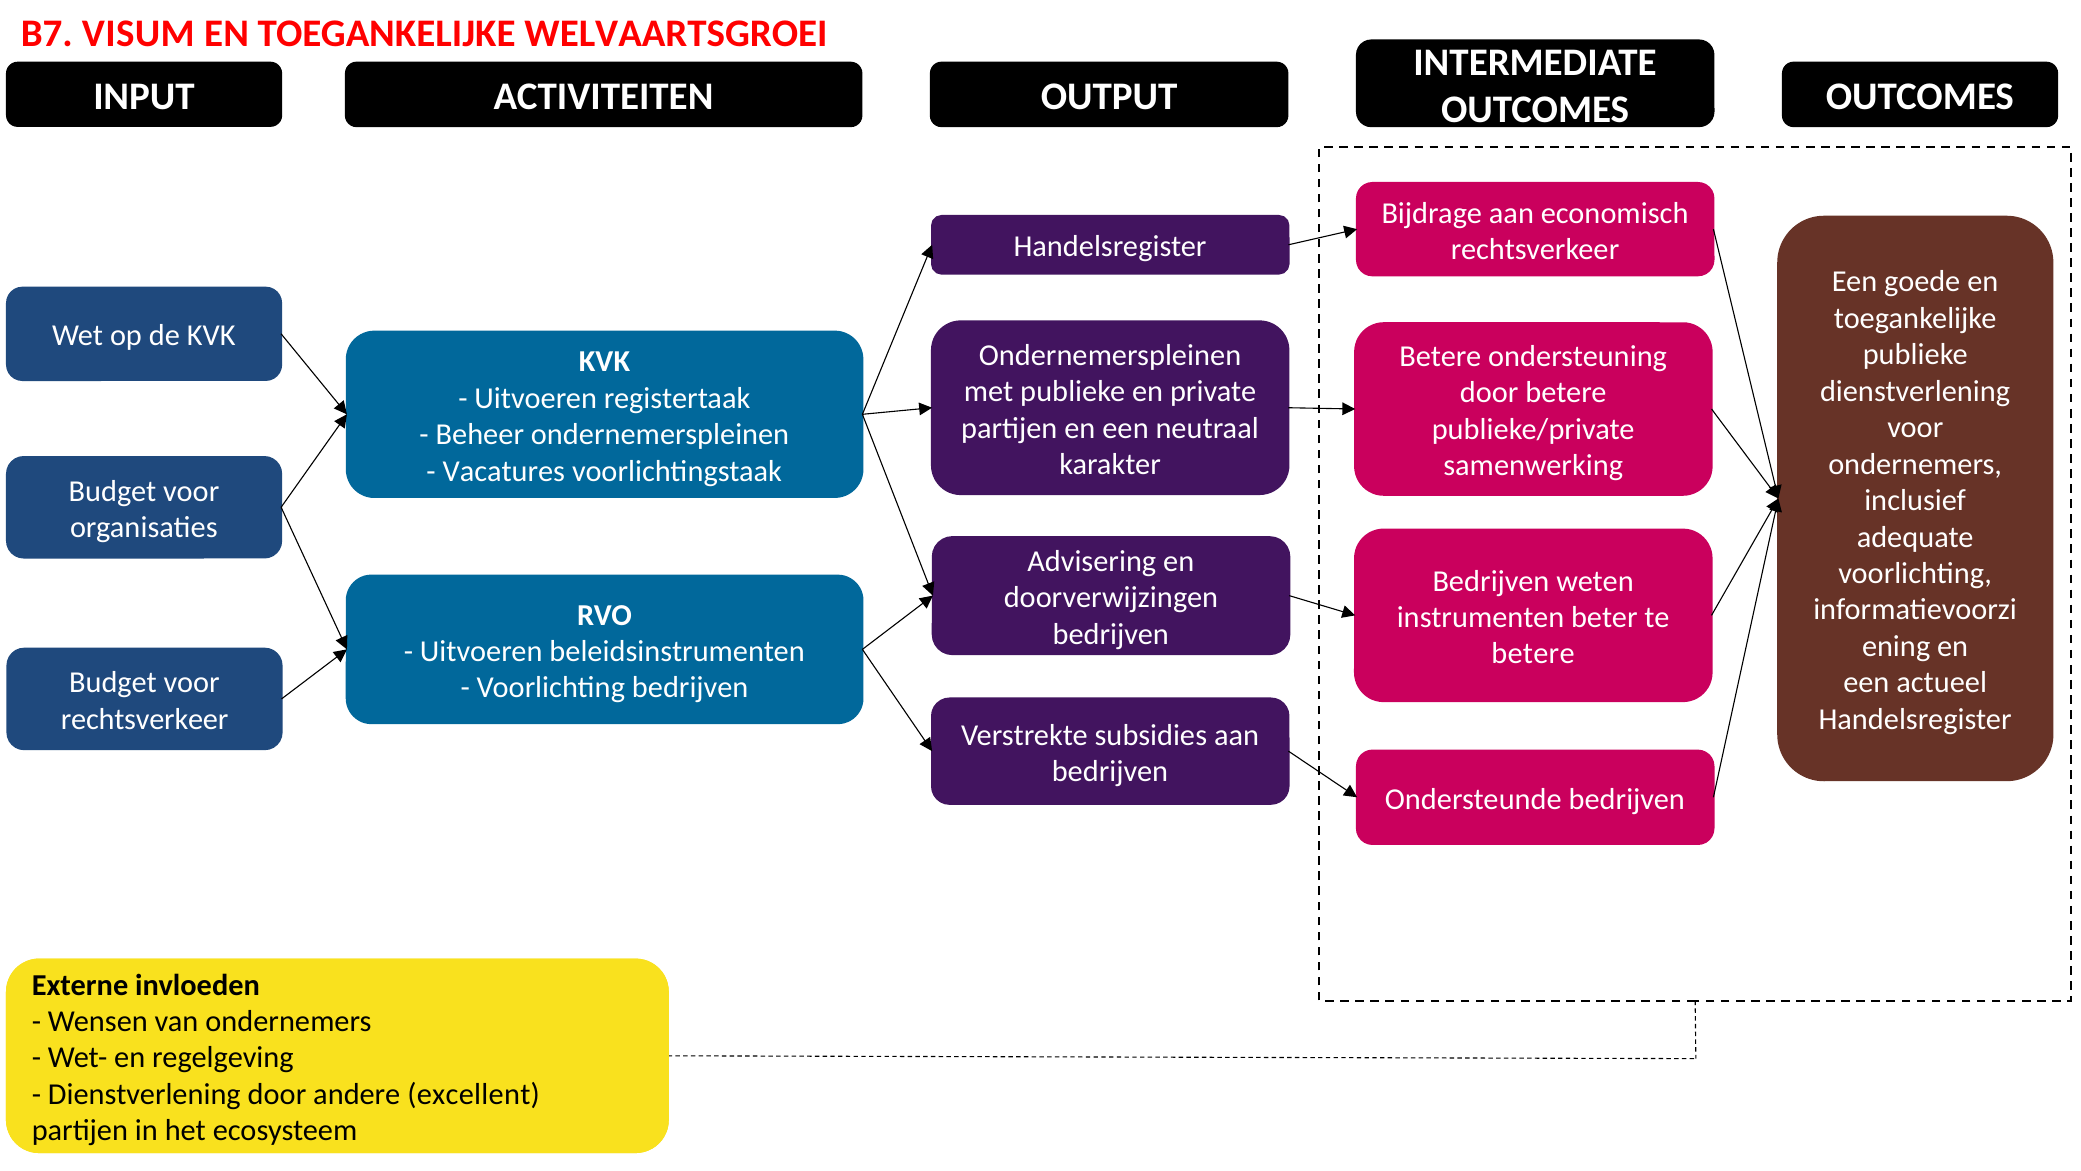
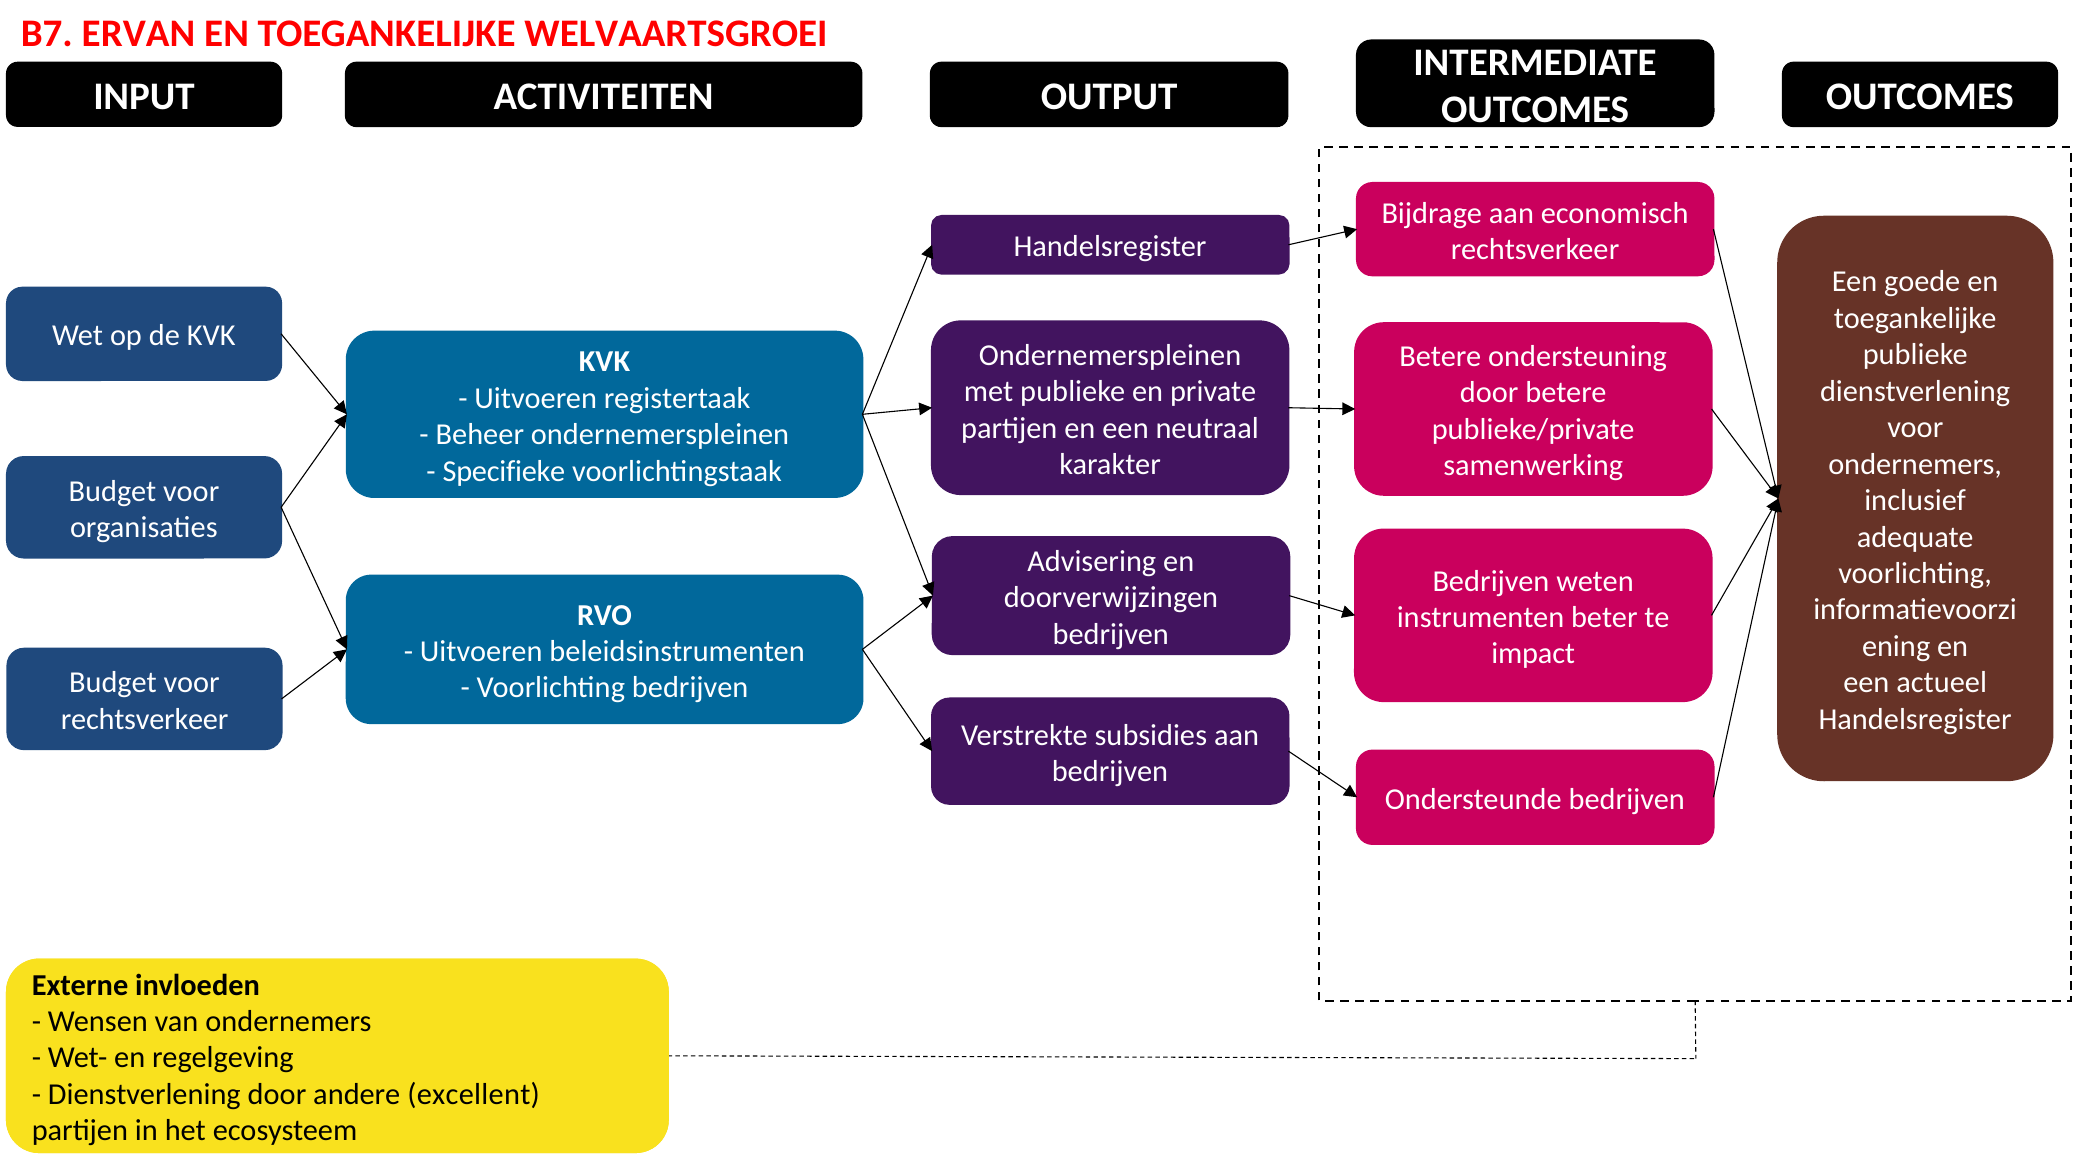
VISUM: VISUM -> ERVAN (139, 34)
Vacatures: Vacatures -> Specifieke (504, 471)
betere: betere -> impact (1533, 654)
